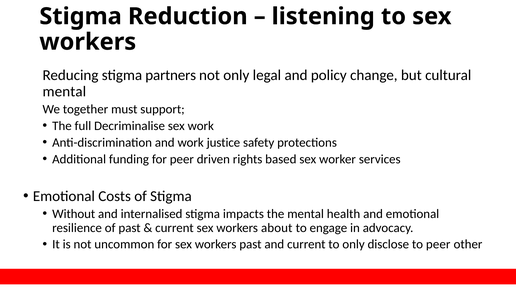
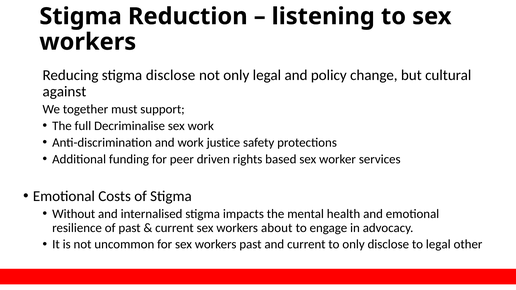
stigma partners: partners -> disclose (171, 75)
mental: mental -> against (64, 92)
to peer: peer -> legal (438, 245)
